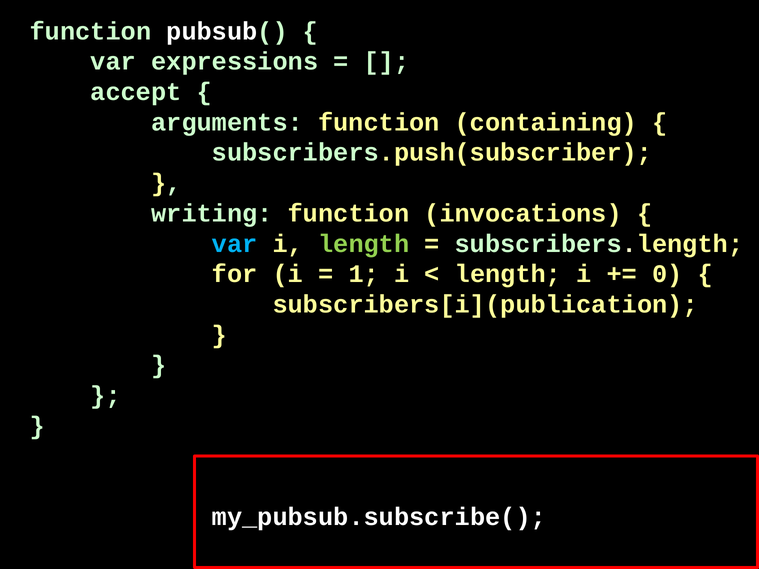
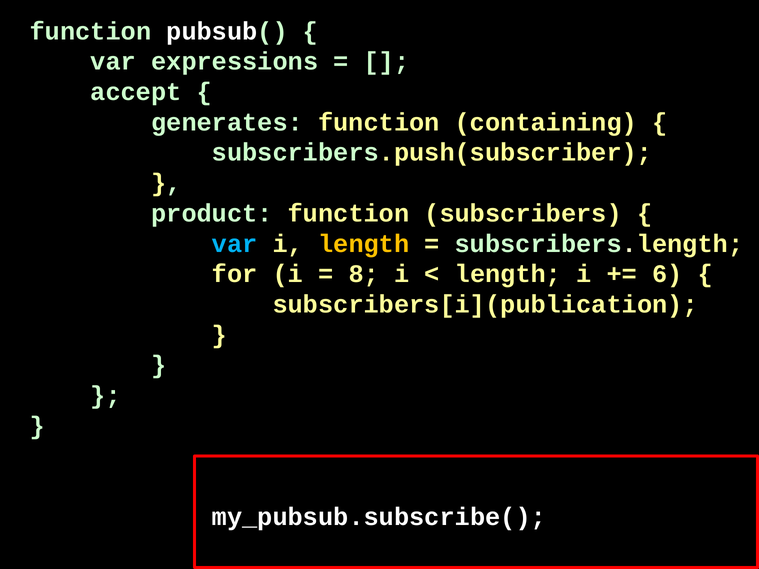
arguments: arguments -> generates (227, 122)
writing: writing -> product (212, 213)
invocations: invocations -> subscribers (523, 213)
length colour: light green -> yellow (364, 244)
1: 1 -> 8 (364, 274)
0: 0 -> 6 (667, 274)
